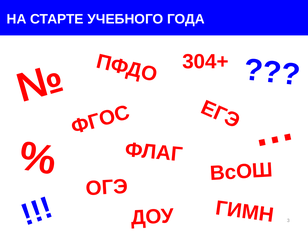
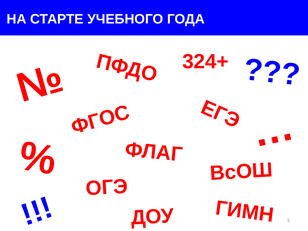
304+: 304+ -> 324+ (205, 62)
